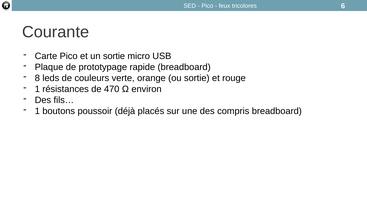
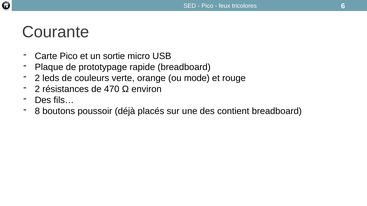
8: 8 -> 2 (37, 78)
ou sortie: sortie -> mode (197, 78)
1: 1 -> 2 (37, 89)
1: 1 -> 8 (37, 111)
compris: compris -> contient (233, 111)
